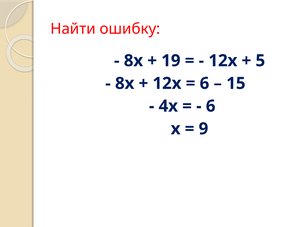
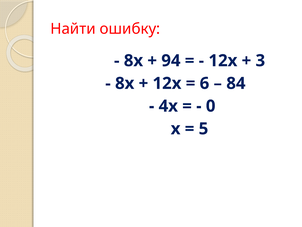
19: 19 -> 94 (171, 61)
5: 5 -> 3 (260, 61)
15: 15 -> 84 (236, 83)
6: 6 -> 0 (211, 106)
9: 9 -> 5 (203, 128)
